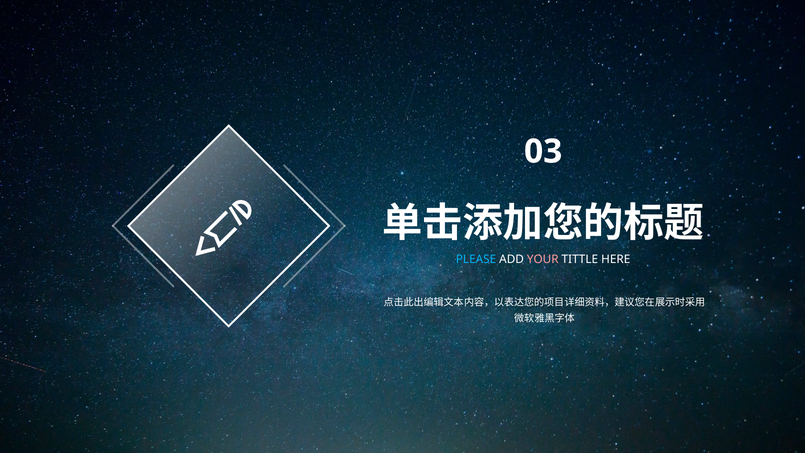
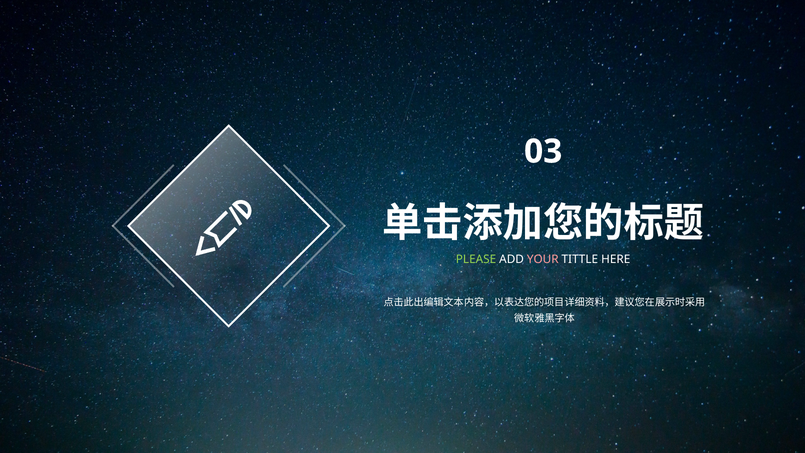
PLEASE colour: light blue -> light green (476, 259)
